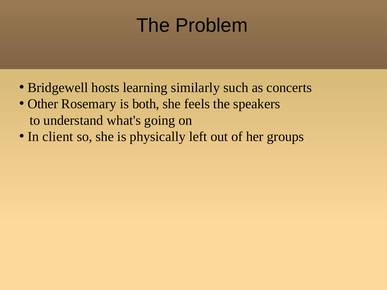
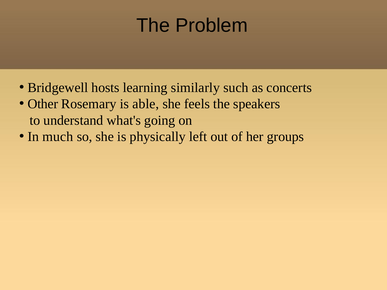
both: both -> able (146, 104)
client: client -> much (58, 137)
